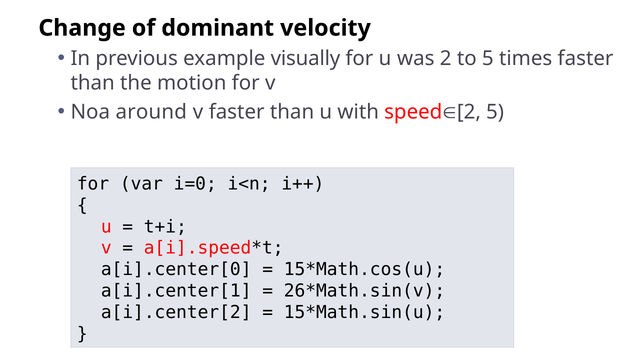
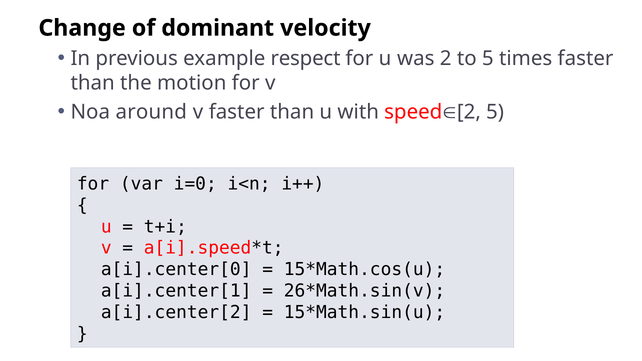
visually: visually -> respect (306, 58)
